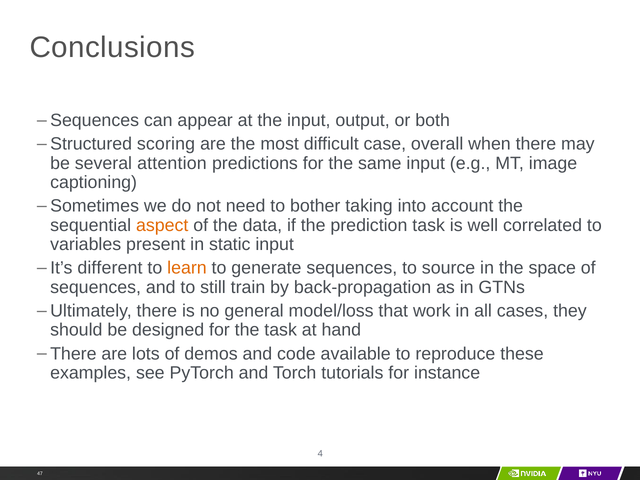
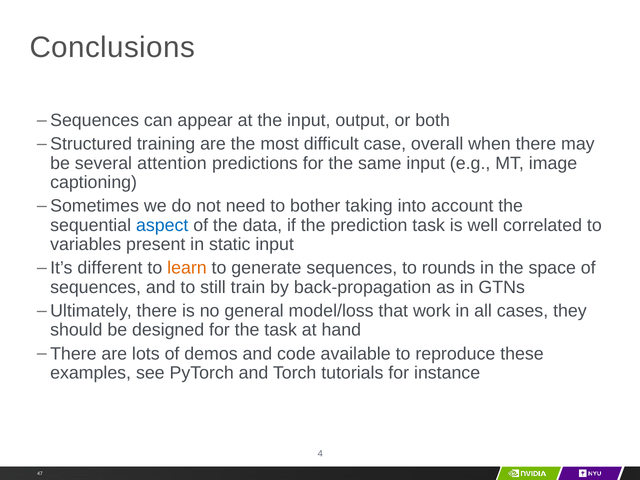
scoring: scoring -> training (166, 144)
aspect colour: orange -> blue (162, 225)
source: source -> rounds (449, 268)
